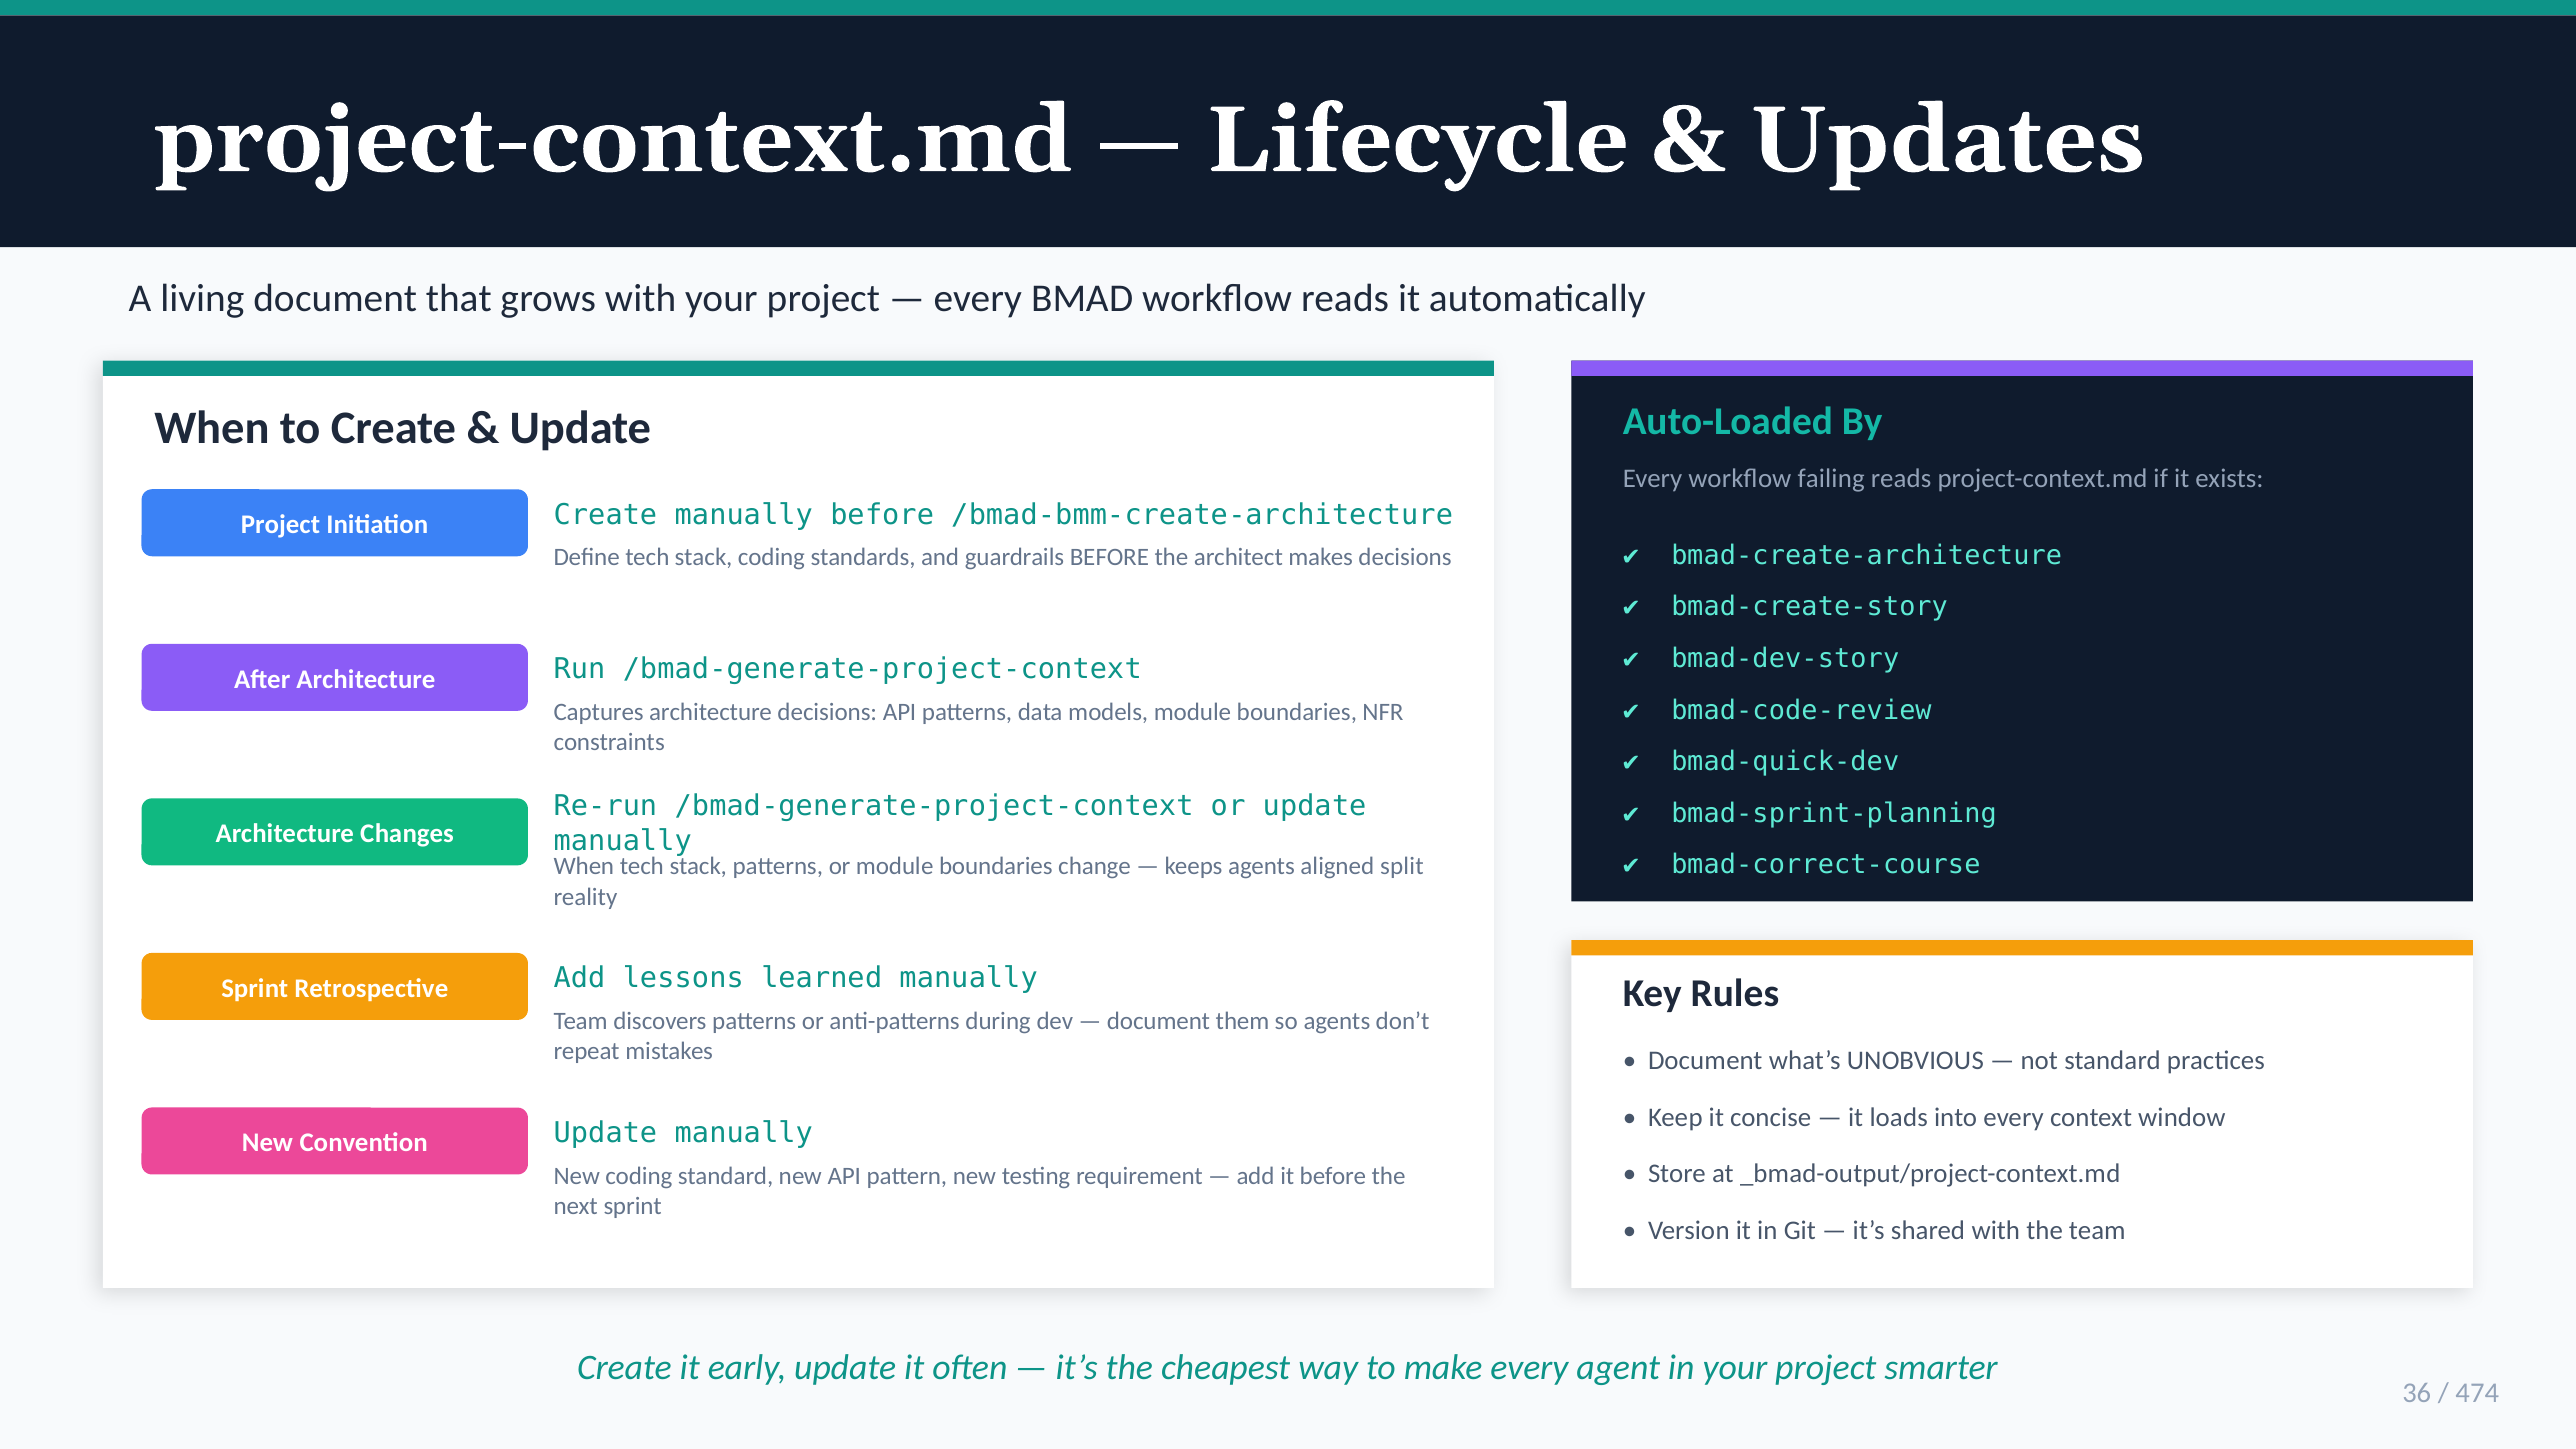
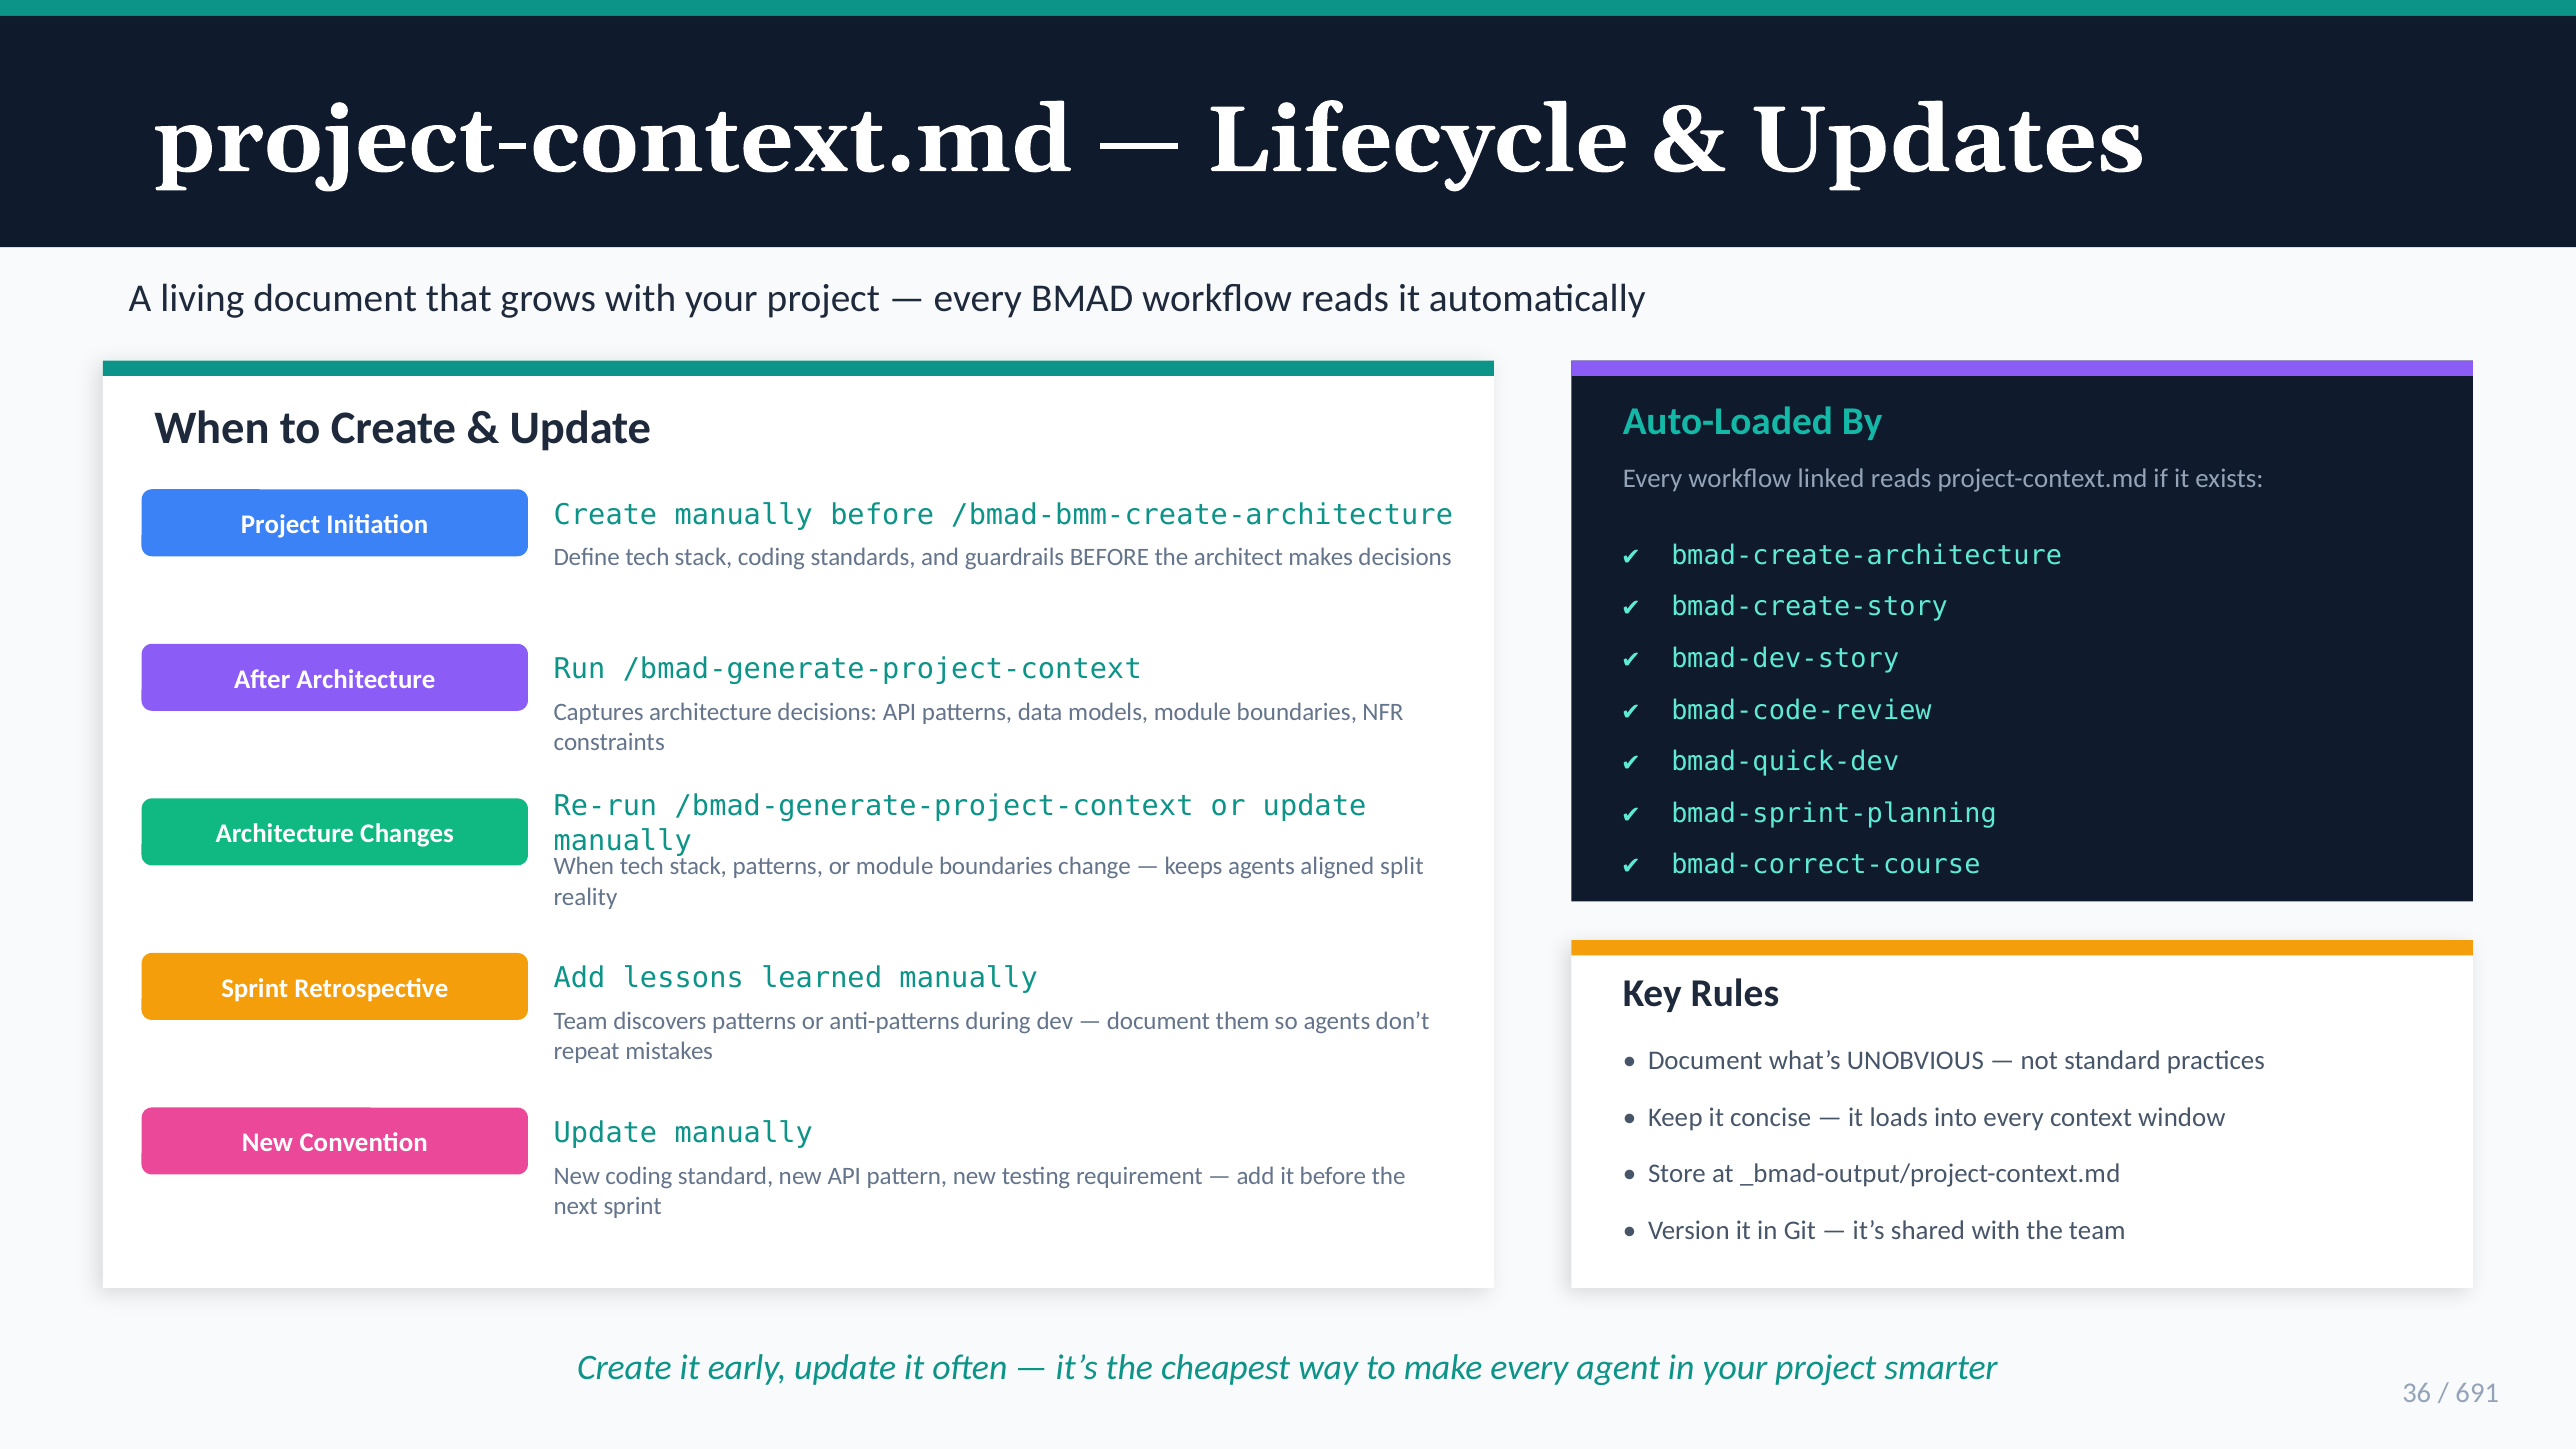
failing: failing -> linked (1831, 478)
474: 474 -> 691 (2477, 1393)
